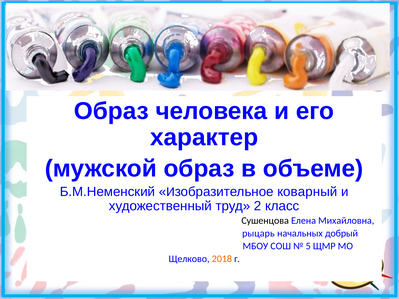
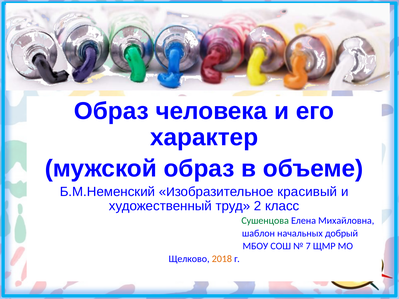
коварный: коварный -> красивый (307, 192)
Сушенцова colour: black -> green (265, 221)
рыцарь: рыцарь -> шаблон (258, 234)
5: 5 -> 7 (308, 246)
